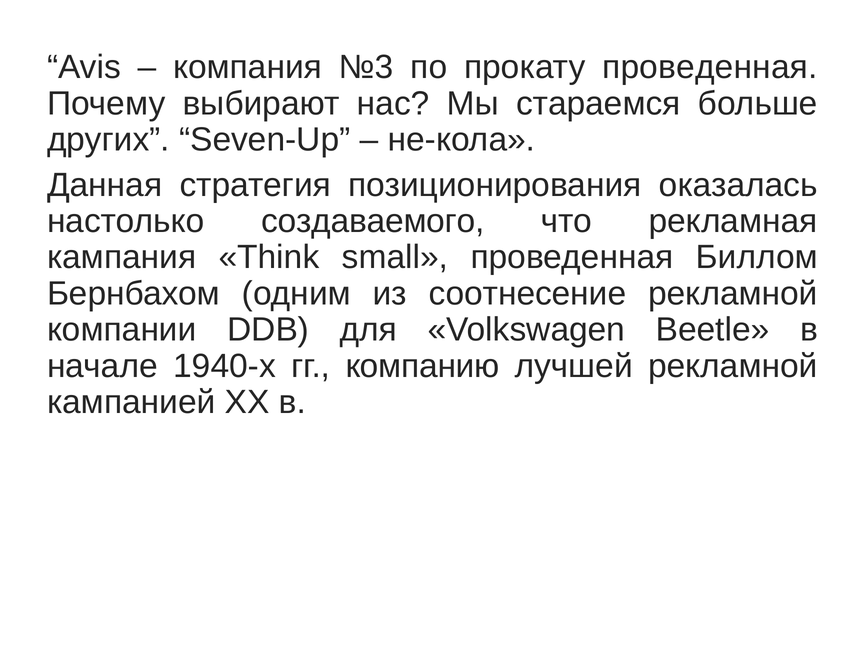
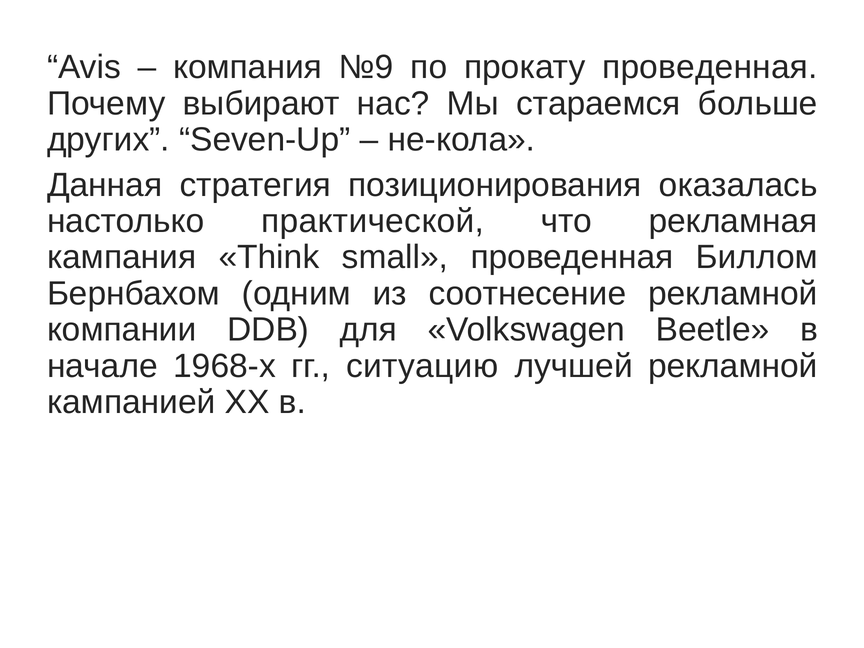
№3: №3 -> №9 (366, 67)
создаваемого: создаваемого -> практической (373, 221)
1940-х: 1940-х -> 1968-х (225, 366)
компанию: компанию -> ситуацию (422, 366)
